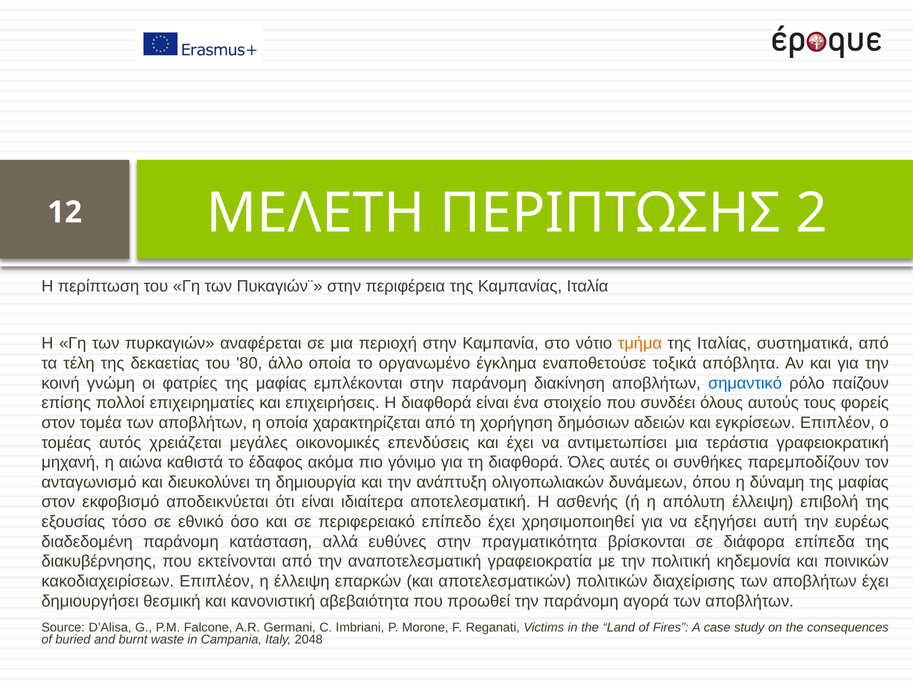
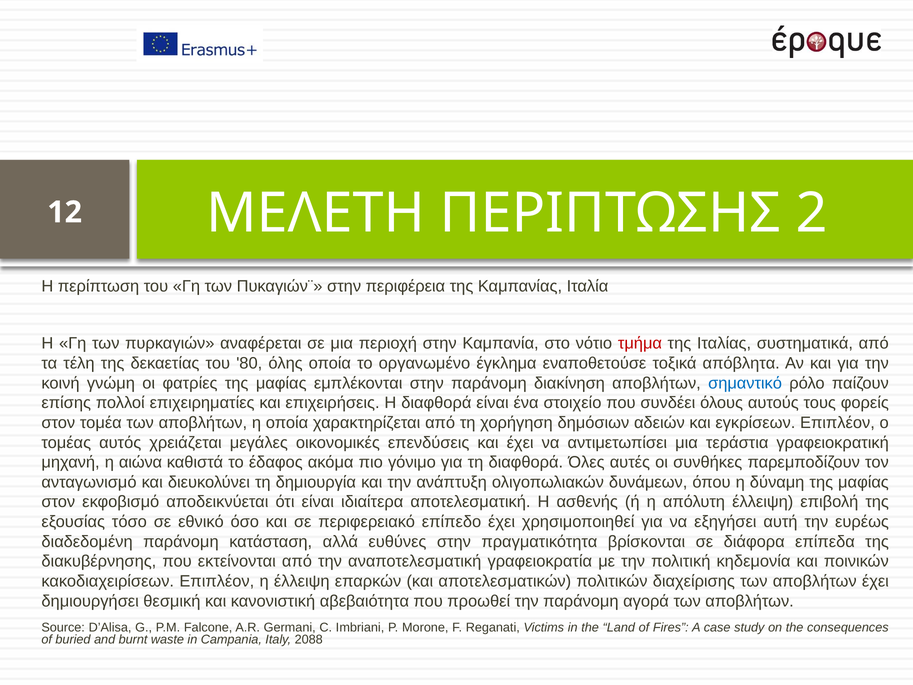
τμήμα colour: orange -> red (640, 343)
άλλο: άλλο -> όλης (286, 363)
2048: 2048 -> 2088 (309, 640)
